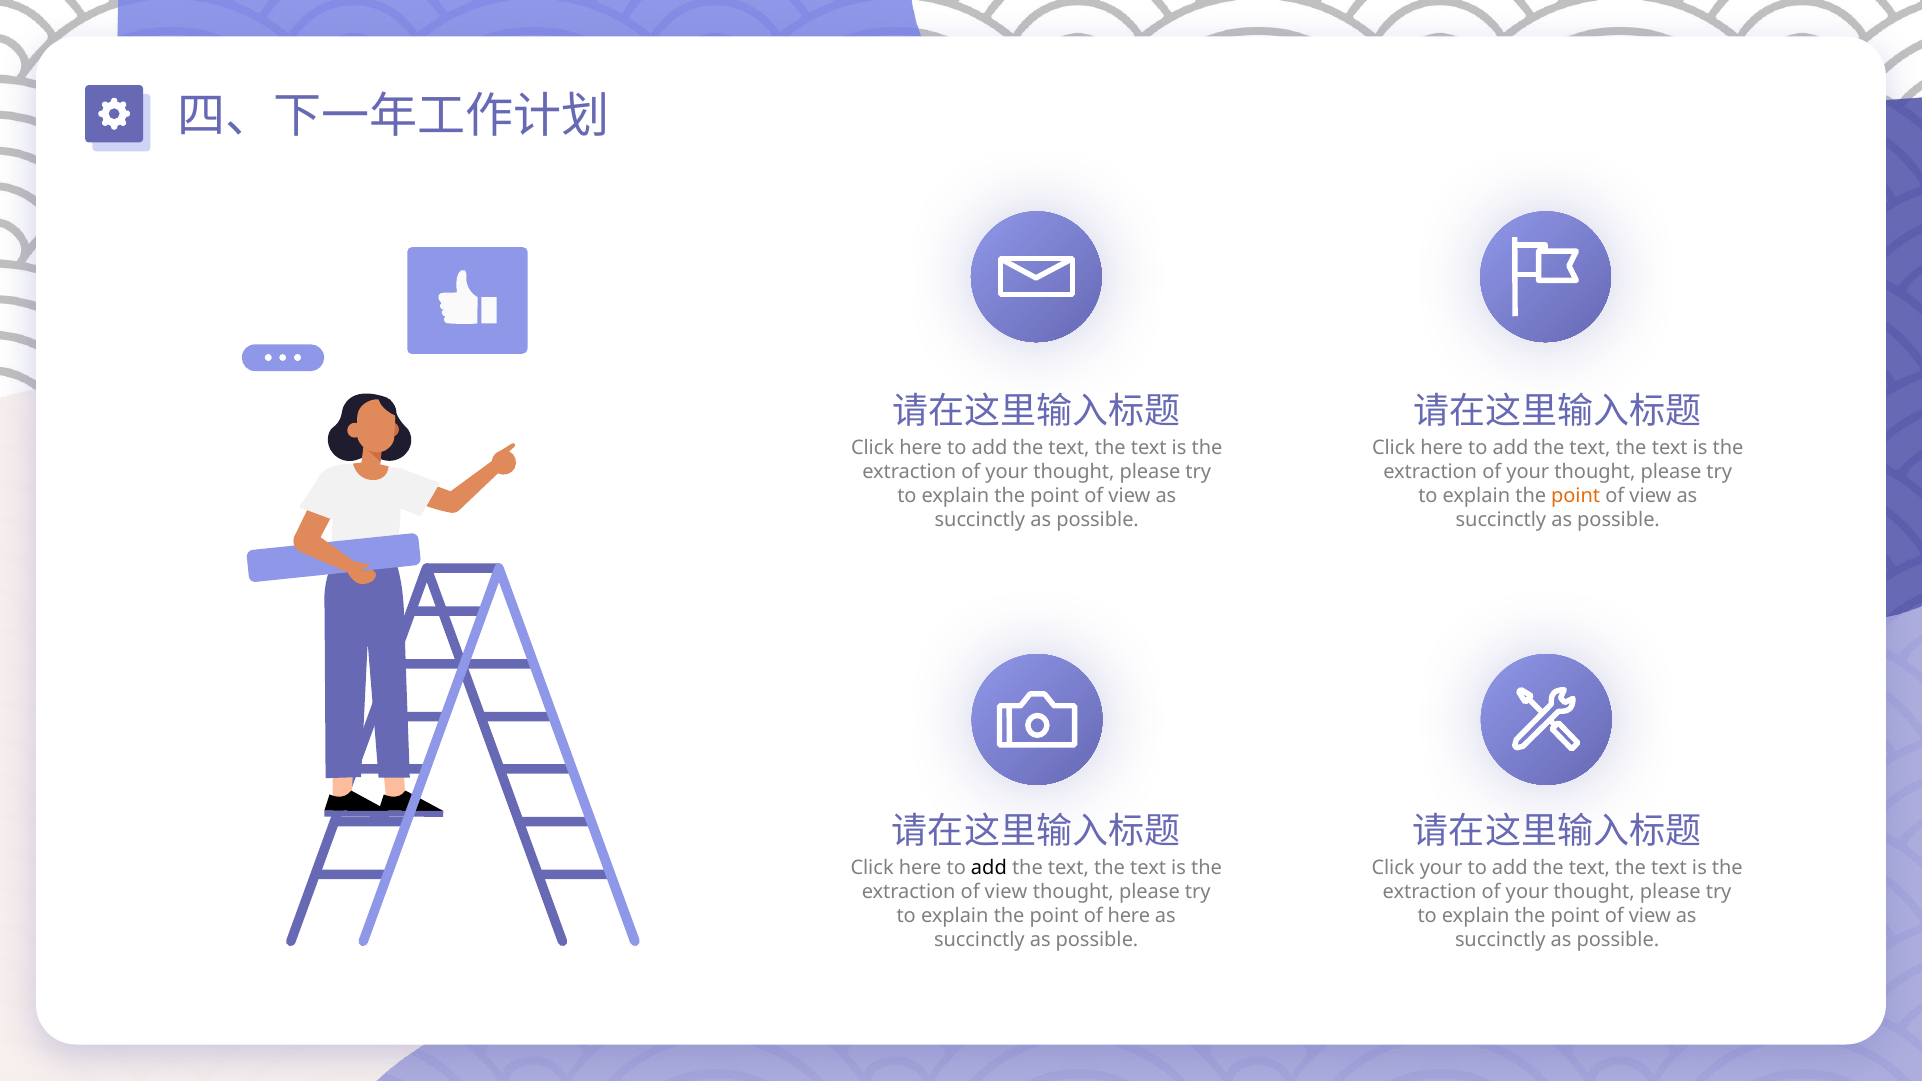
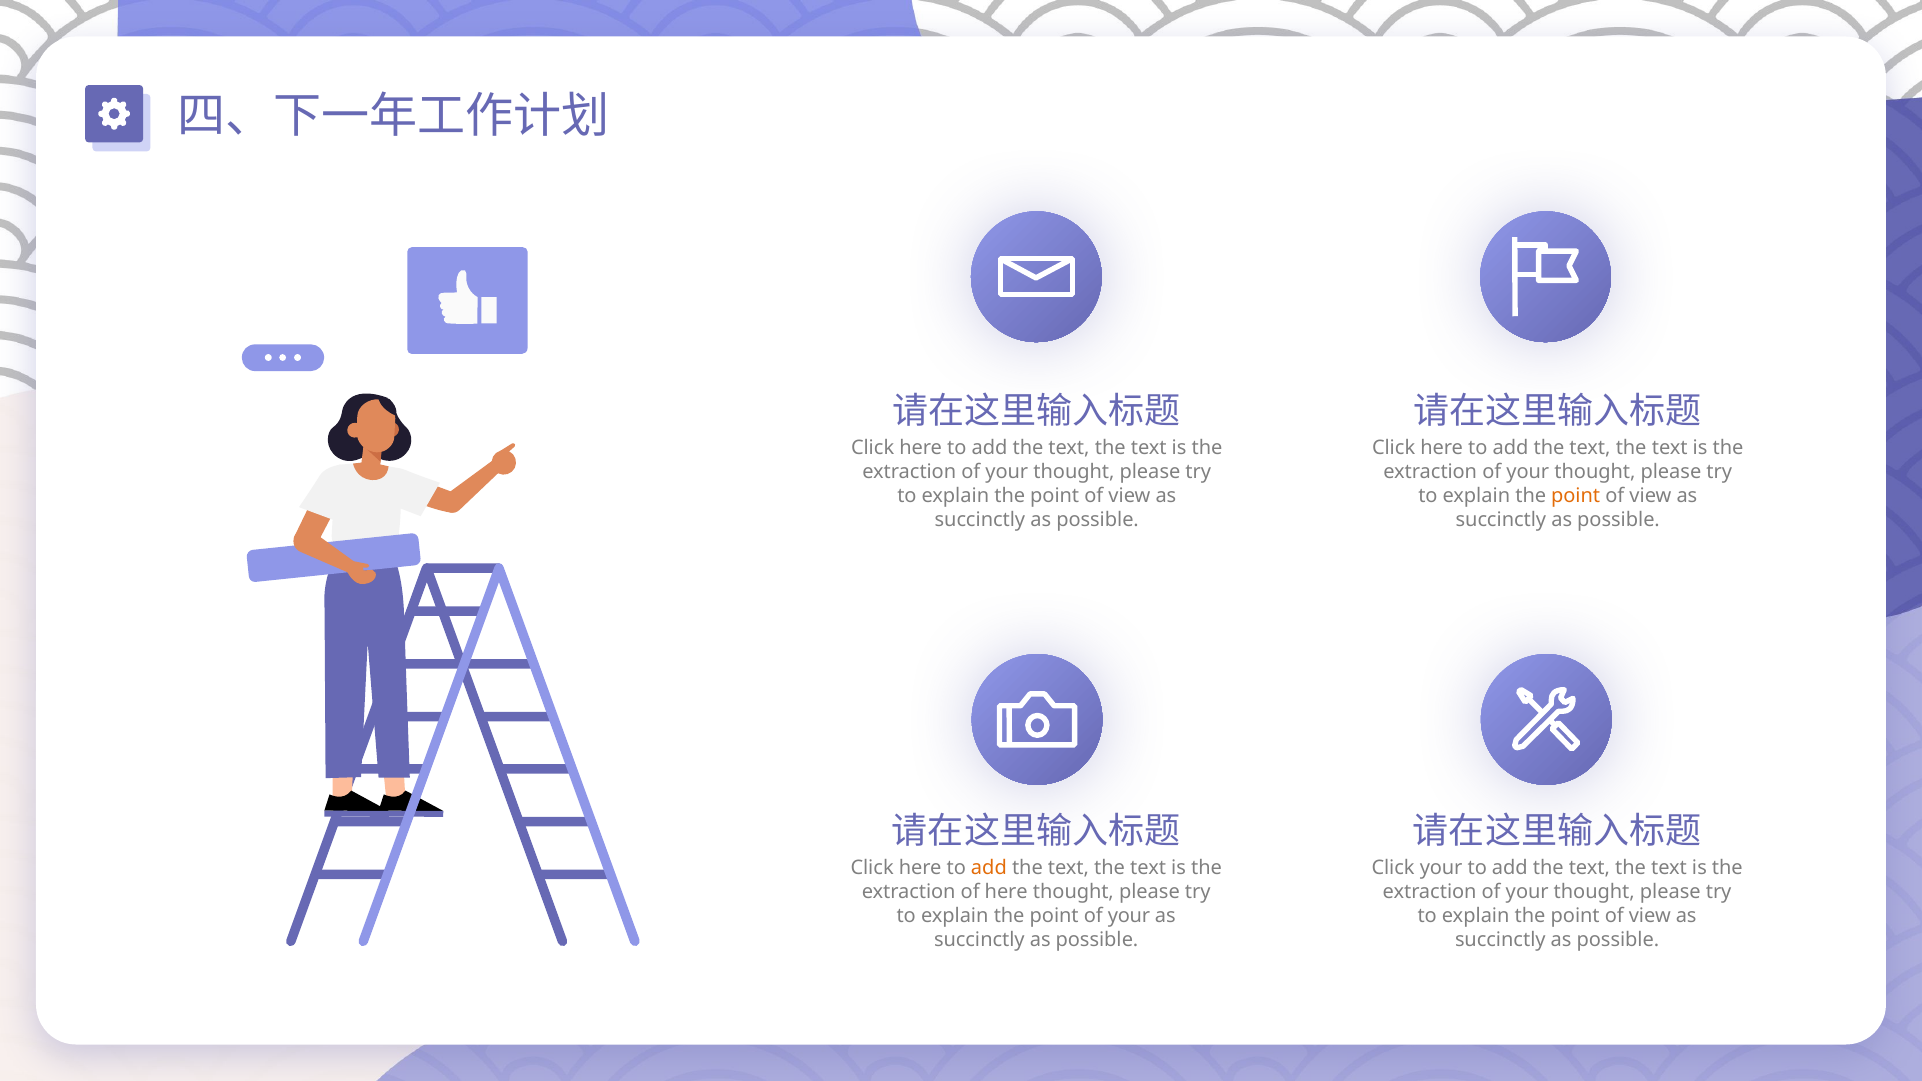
add colour: black -> orange (989, 868)
extraction of view: view -> here (1006, 892)
point of here: here -> your (1129, 916)
